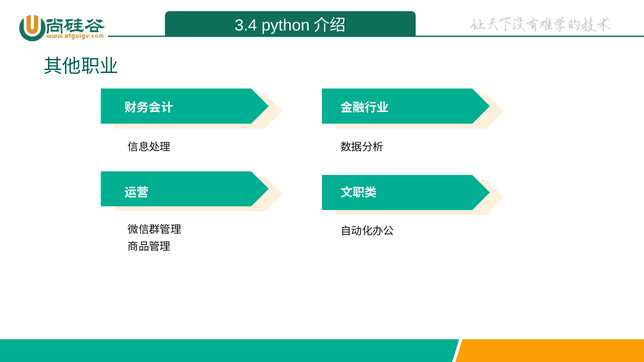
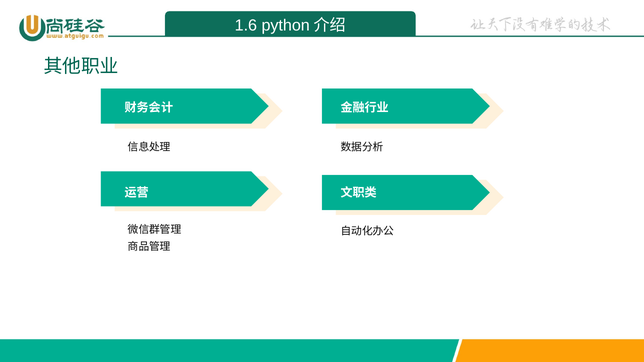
3.4: 3.4 -> 1.6 (246, 26)
